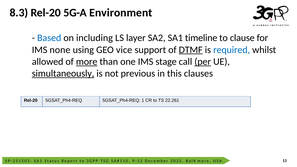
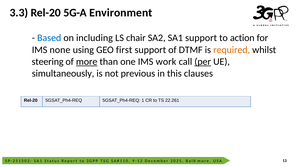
8.3: 8.3 -> 3.3 (19, 13)
layer: layer -> chair (136, 38)
SA1 timeline: timeline -> support (201, 38)
clause: clause -> action (242, 38)
vice: vice -> first (124, 50)
DTMF underline: present -> none (191, 50)
required colour: blue -> orange (232, 50)
allowed: allowed -> steering (48, 62)
stage: stage -> work (166, 62)
simultaneously underline: present -> none (63, 74)
